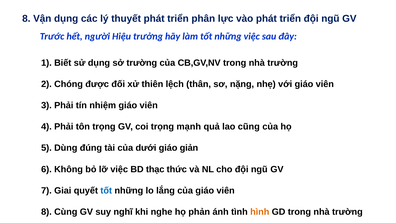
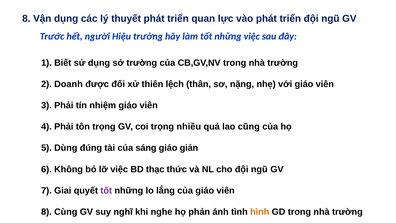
phân: phân -> quan (203, 18)
Chóng: Chóng -> Doanh (68, 84)
mạnh: mạnh -> nhiều (189, 127)
dưới: dưới -> sáng (146, 148)
tốt colour: blue -> purple (106, 190)
